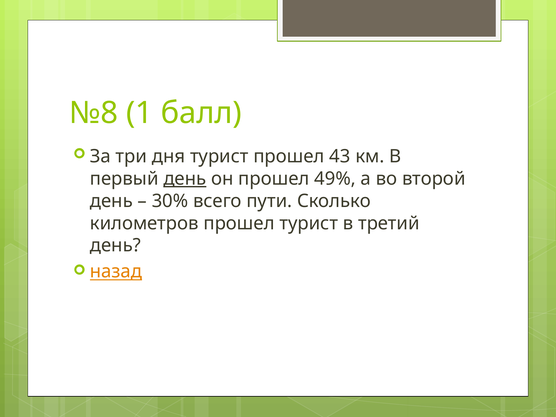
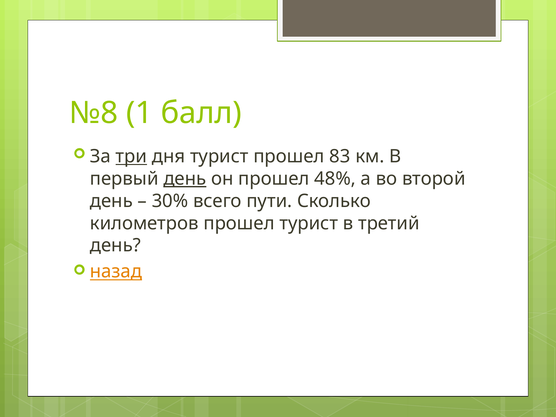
три underline: none -> present (131, 157)
43: 43 -> 83 (340, 157)
49%: 49% -> 48% (335, 179)
